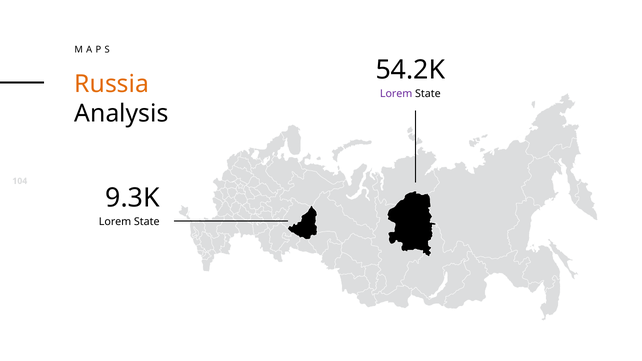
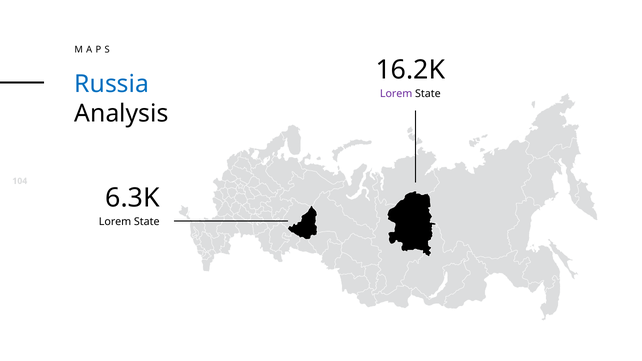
54.2K: 54.2K -> 16.2K (410, 70)
Russia colour: orange -> blue (112, 84)
9.3K: 9.3K -> 6.3K (132, 198)
